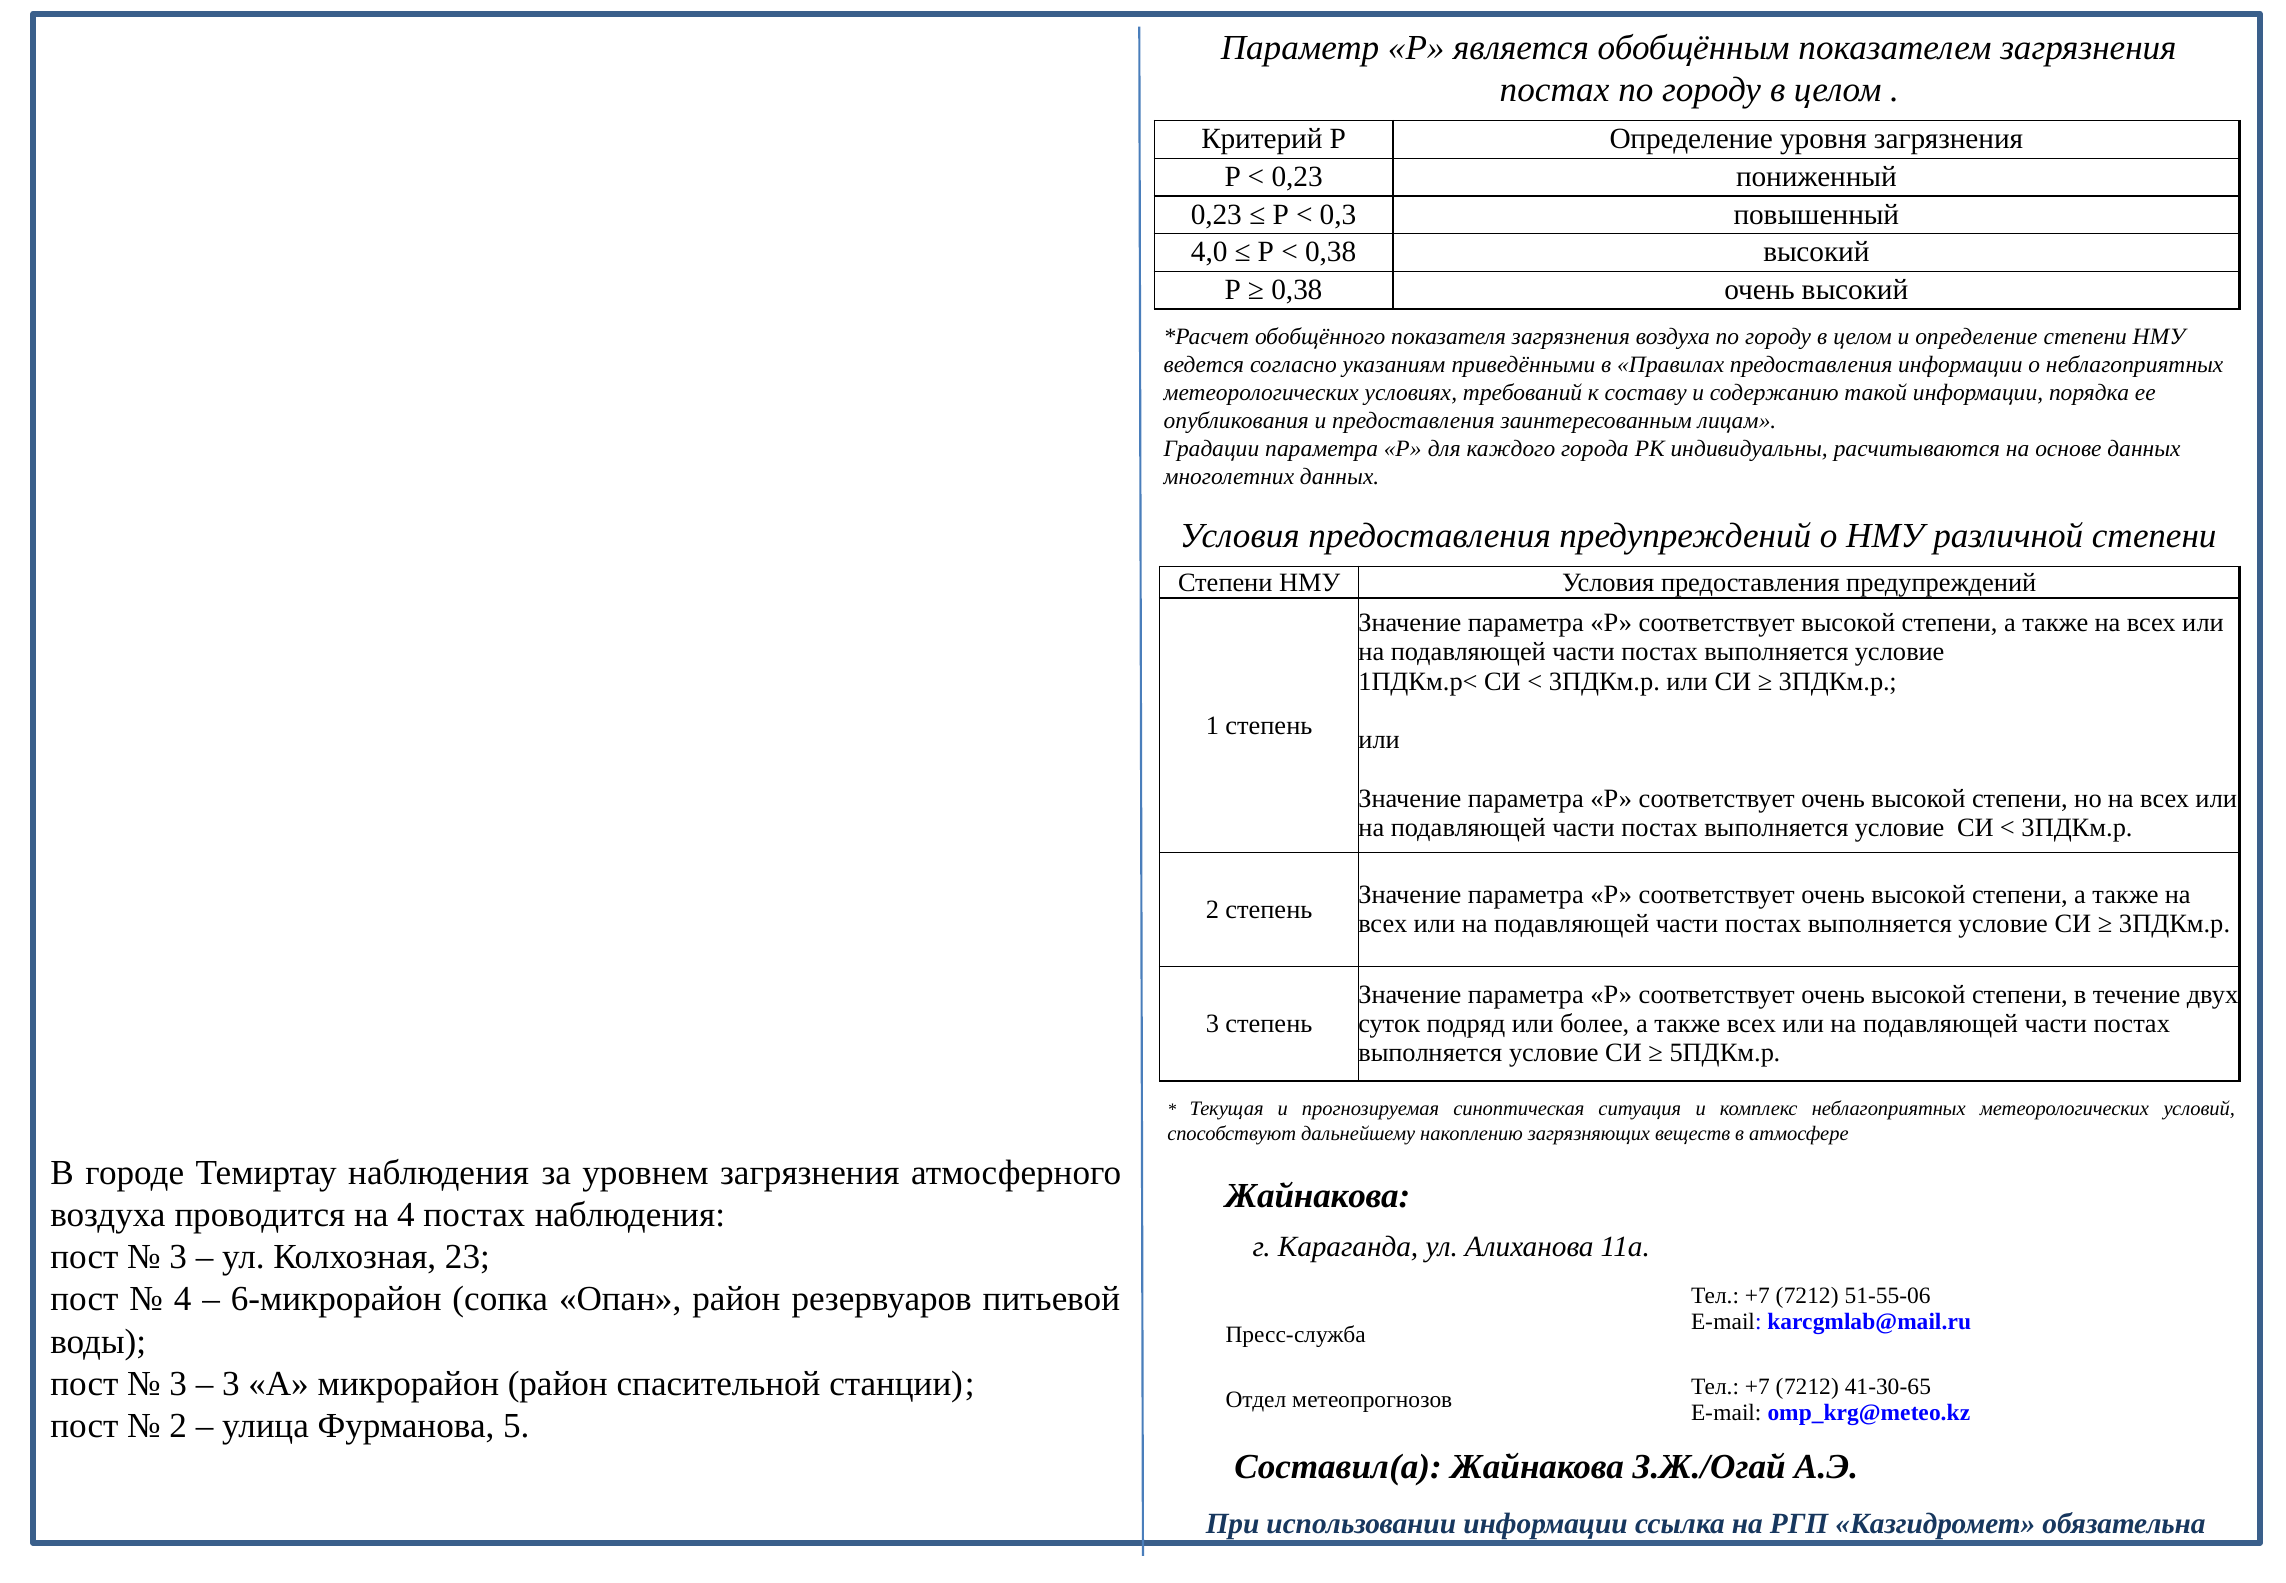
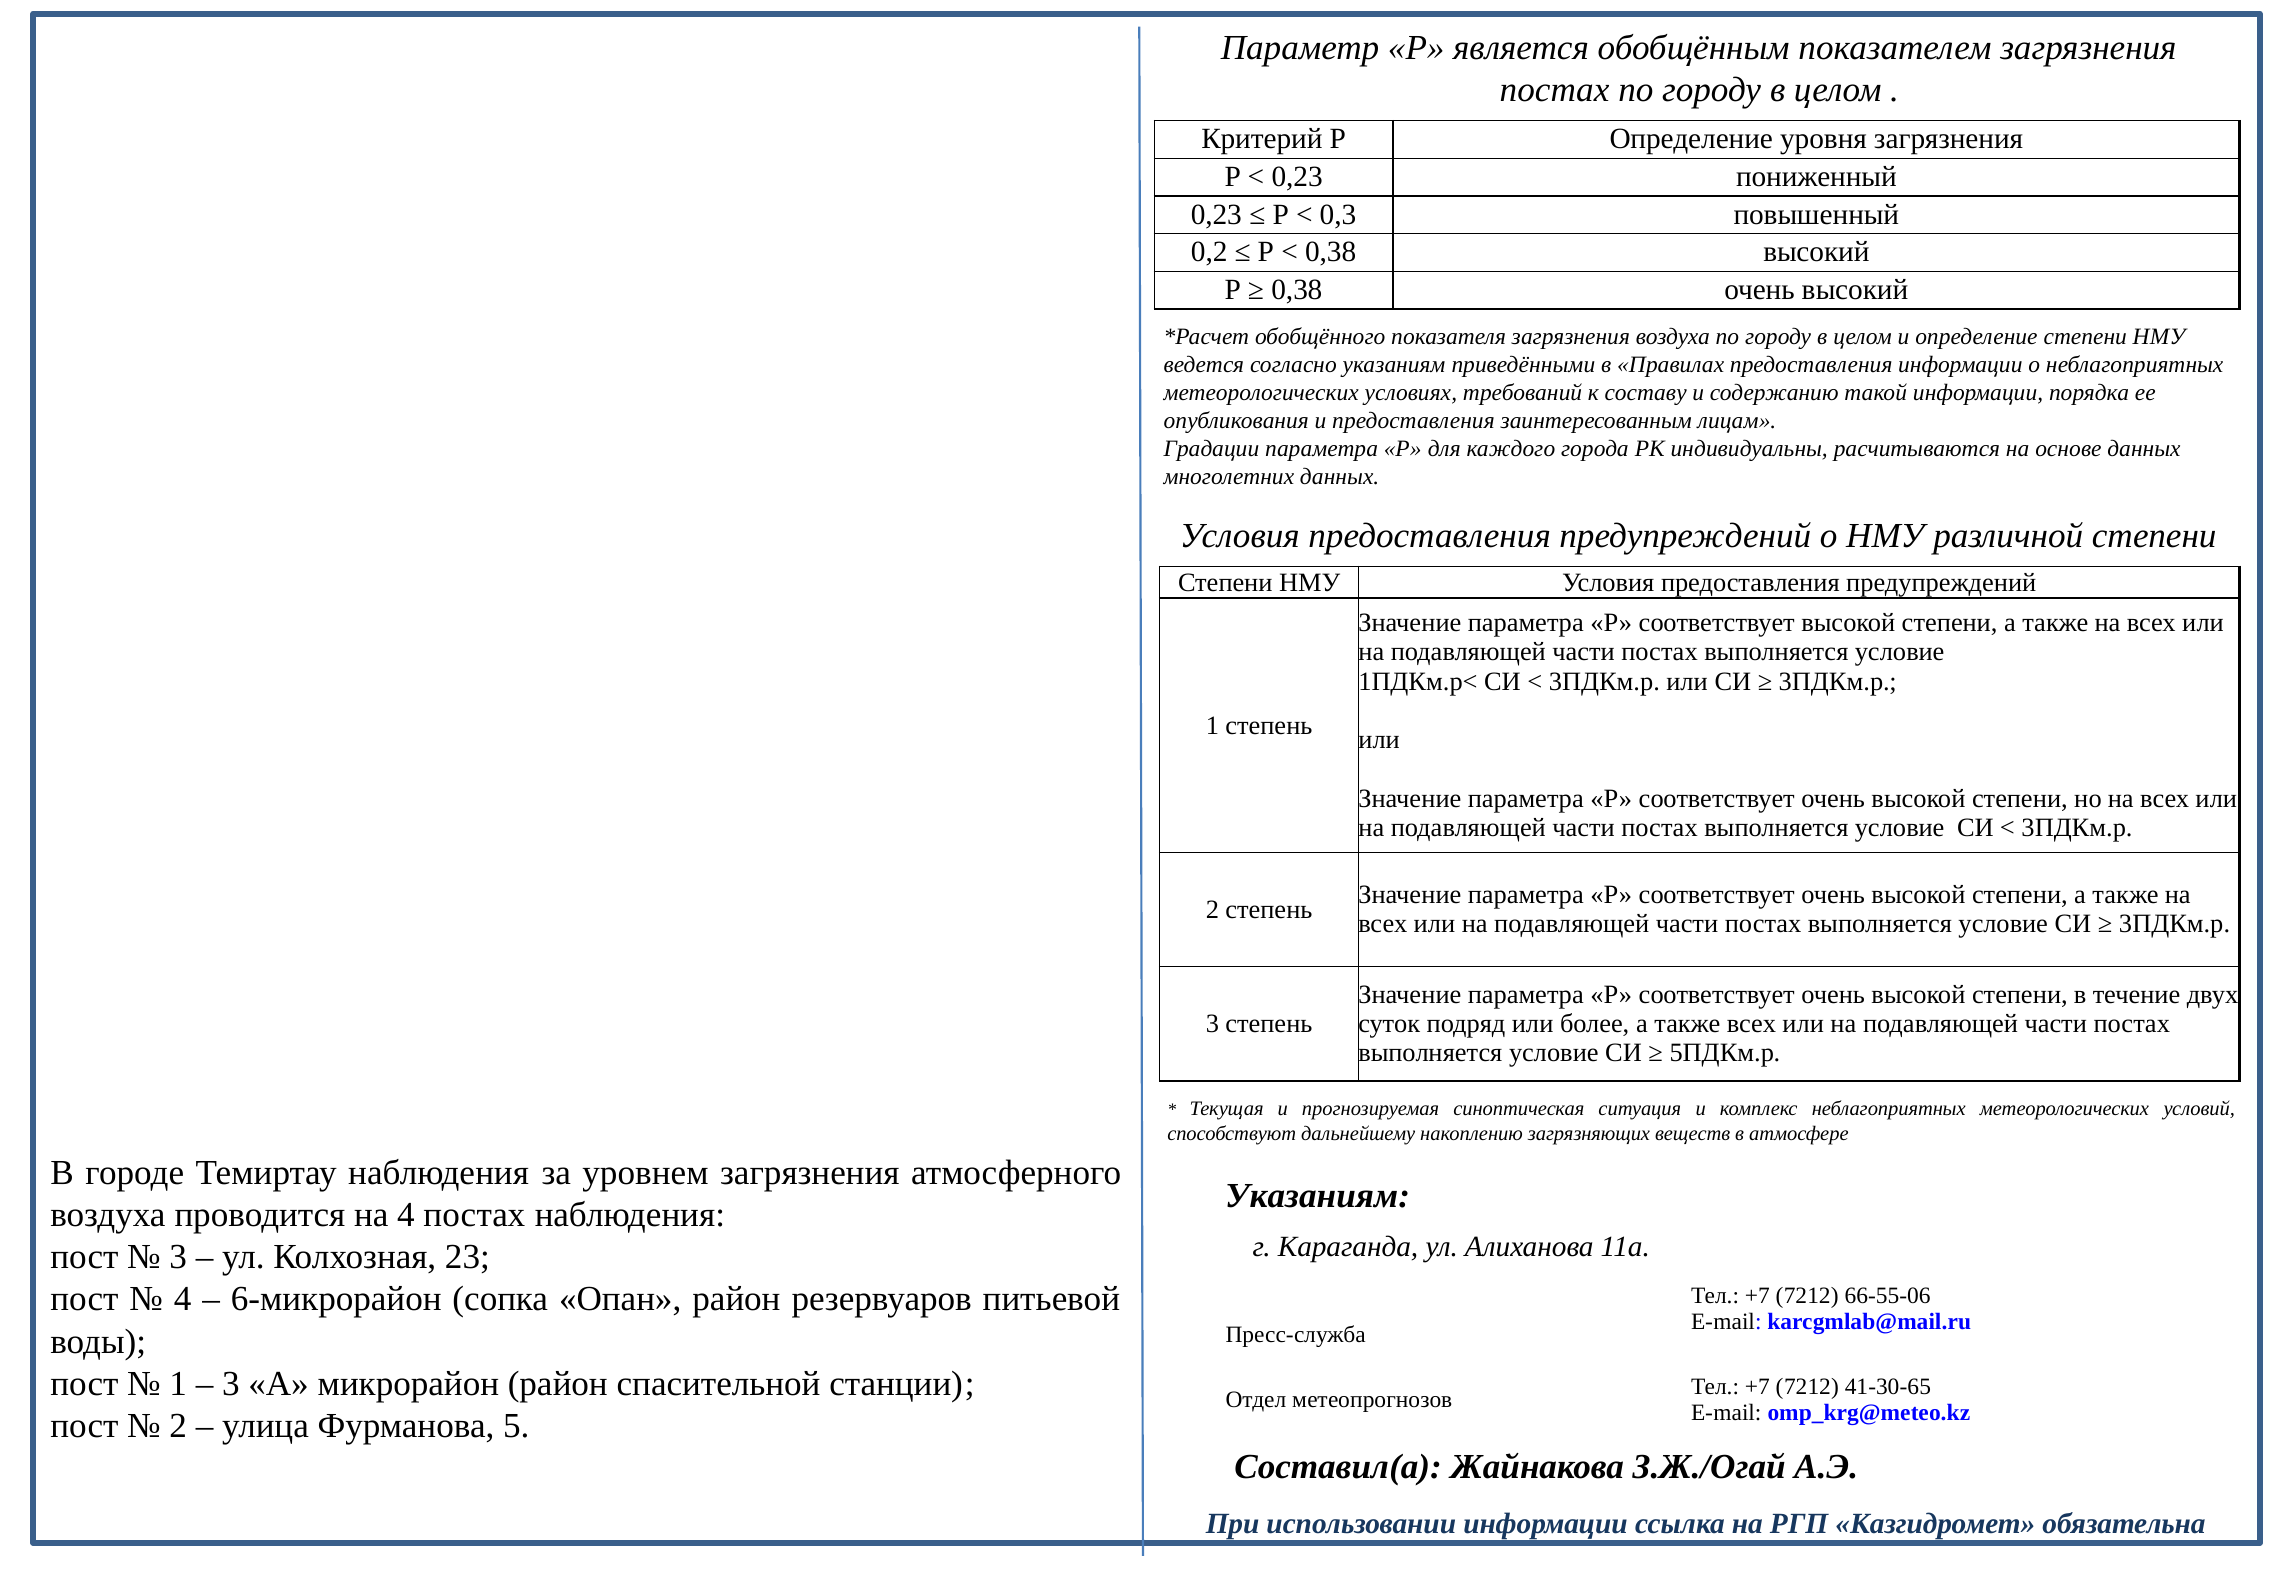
4,0: 4,0 -> 0,2 (1209, 252)
Жайнакова: Жайнакова -> Указаниям (1318, 1196)
51-55-06: 51-55-06 -> 66-55-06 (1888, 1295)
3: 3 -> 1 (178, 1383)
